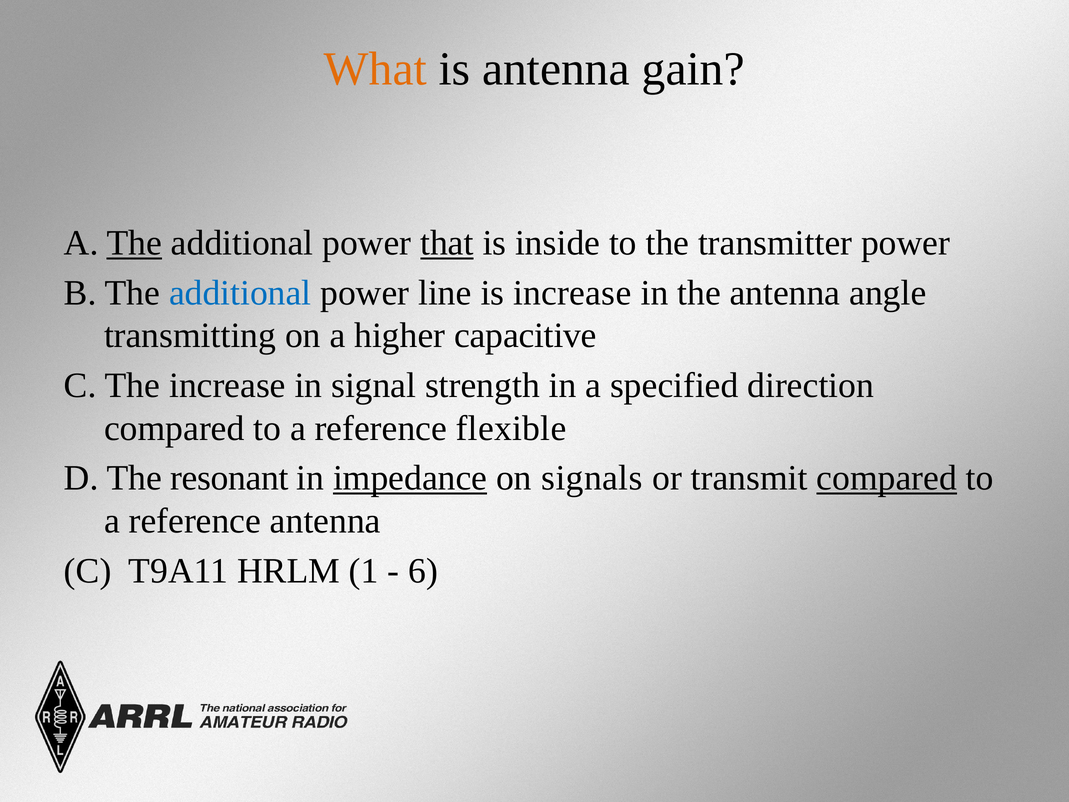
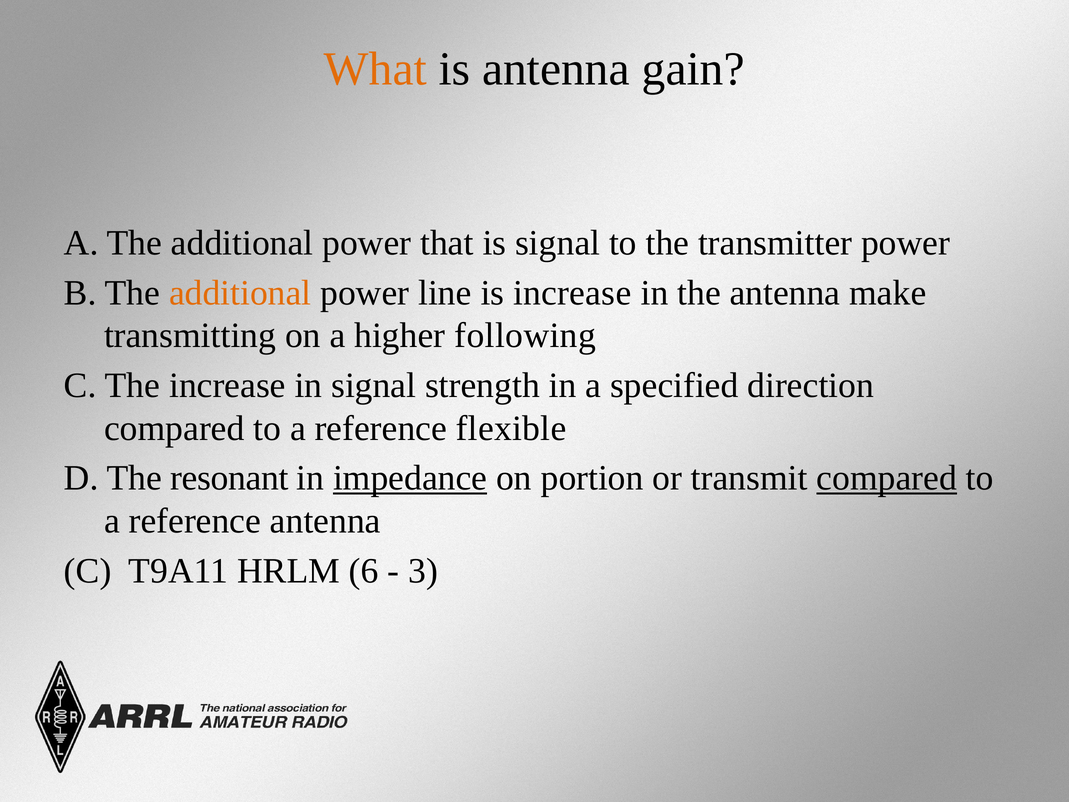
The underline: present -> none (134, 243)
that underline: present -> none (447, 243)
is inside: inside -> signal (558, 243)
additional colour: blue -> orange (240, 293)
angle: angle -> make (888, 293)
capacitive: capacitive -> following (525, 336)
signals: signals -> portion (592, 478)
1: 1 -> 6 (364, 571)
6: 6 -> 3 (423, 571)
